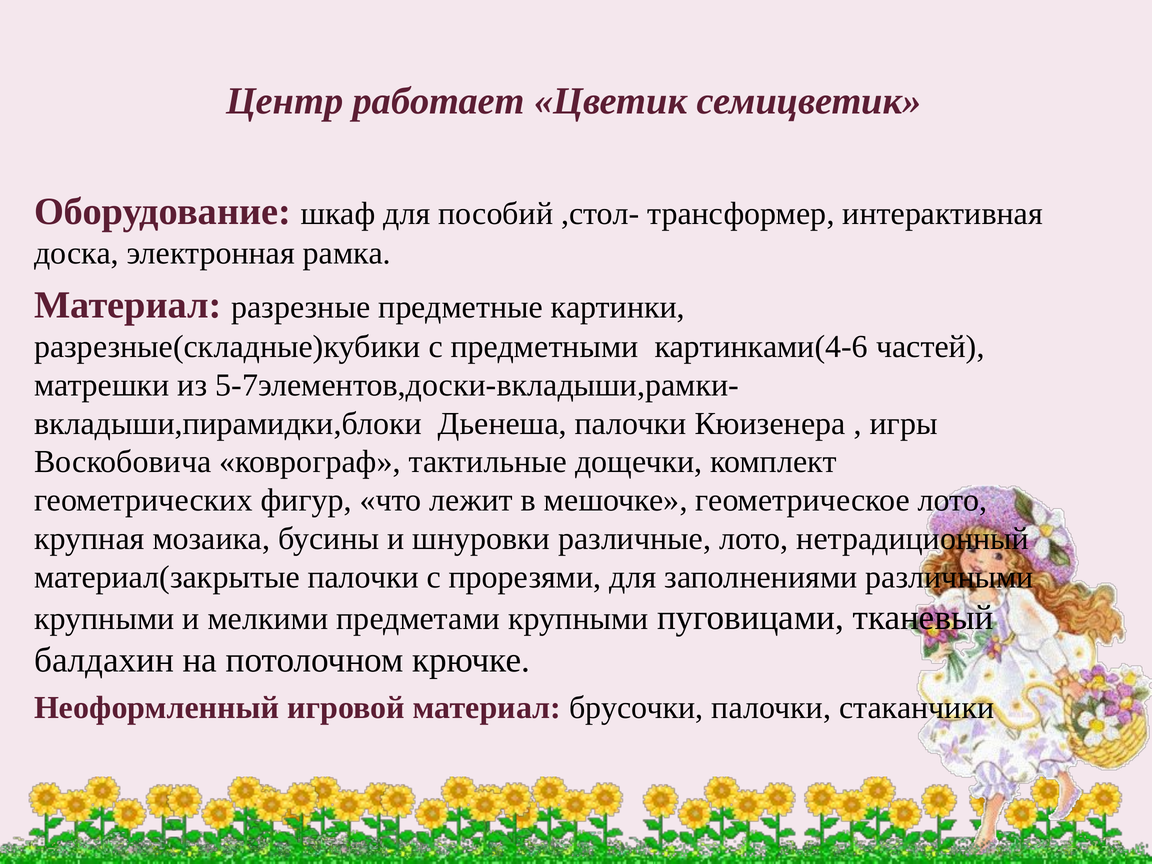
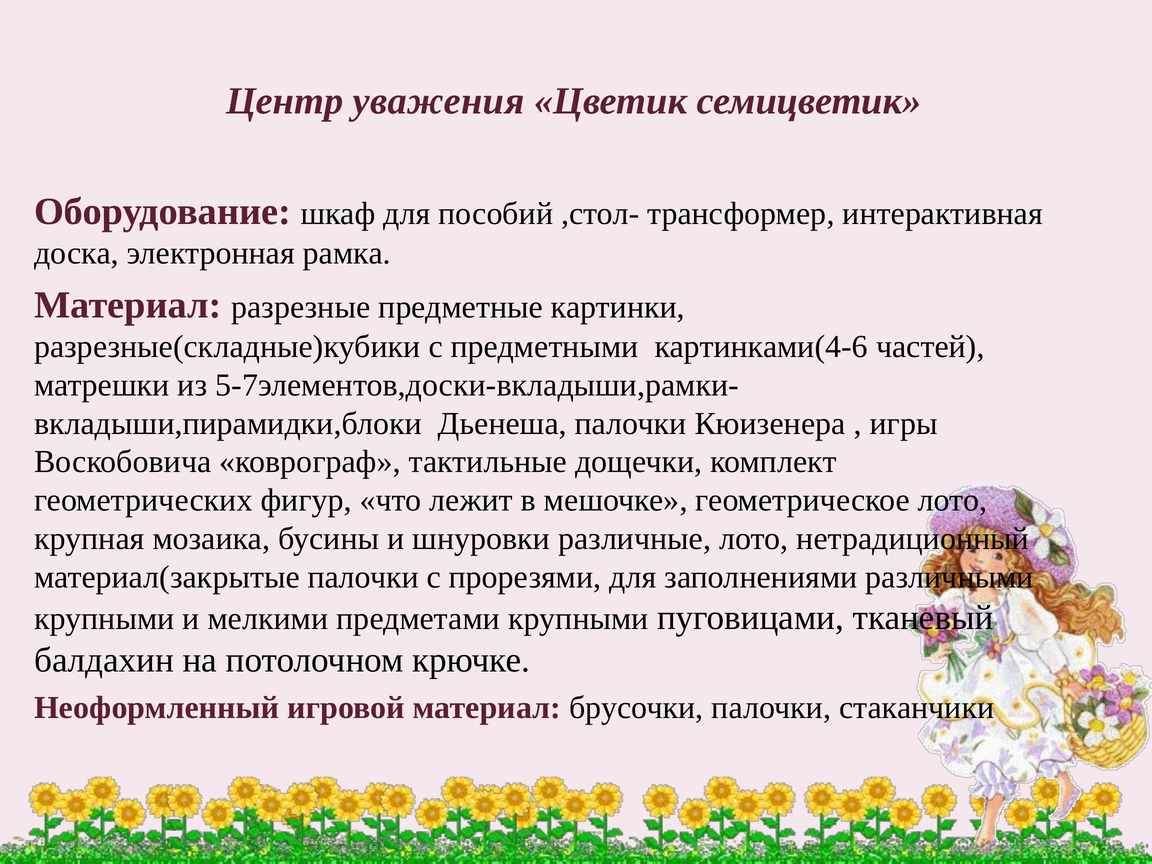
работает: работает -> уважения (439, 101)
